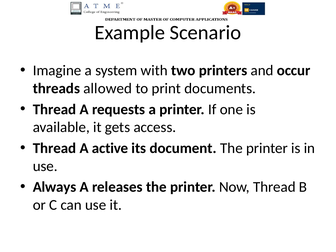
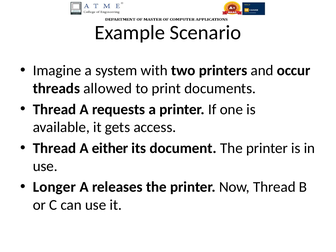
active: active -> either (110, 148)
Always: Always -> Longer (54, 187)
